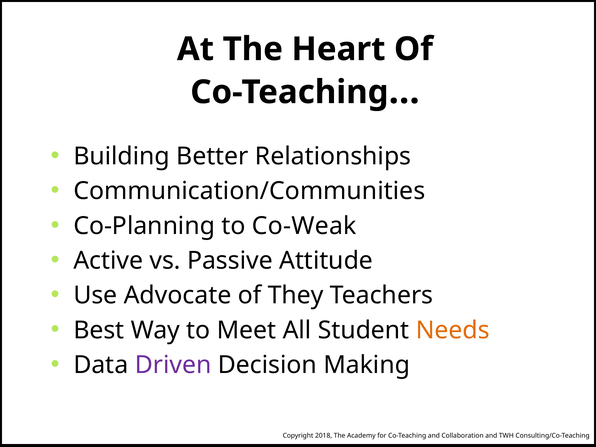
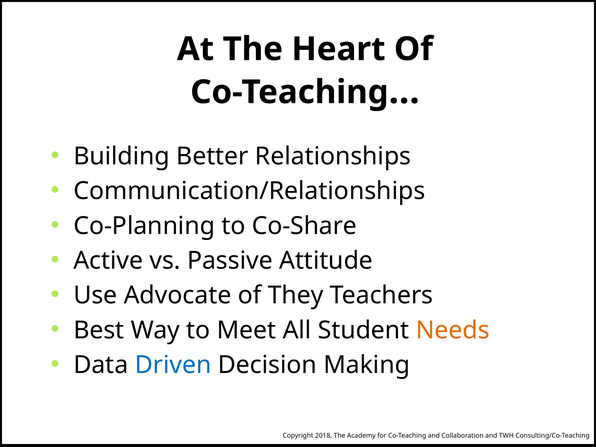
Communication/Communities: Communication/Communities -> Communication/Relationships (249, 191)
Co-Weak: Co-Weak -> Co-Share (304, 226)
Driven colour: purple -> blue (173, 365)
